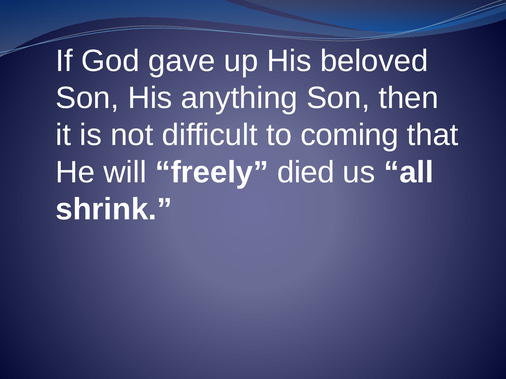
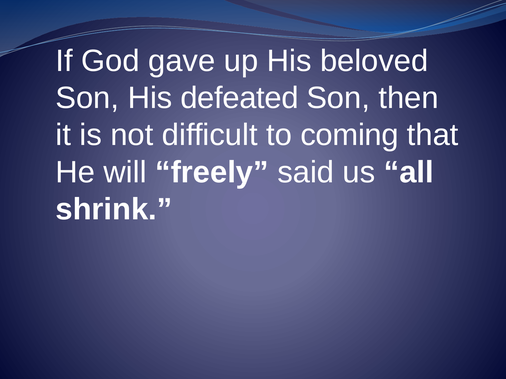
anything: anything -> defeated (239, 98)
died: died -> said (306, 172)
